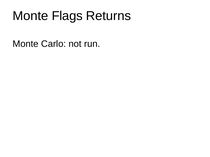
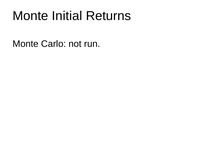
Flags: Flags -> Initial (67, 16)
